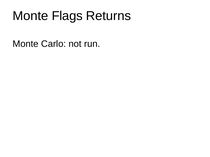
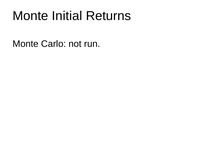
Flags: Flags -> Initial (67, 16)
